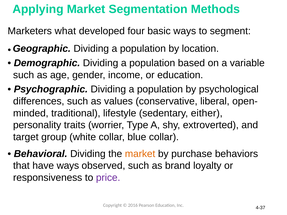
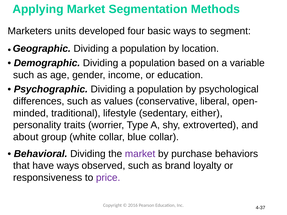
what: what -> units (65, 31)
target: target -> about (26, 137)
market colour: orange -> purple (140, 154)
